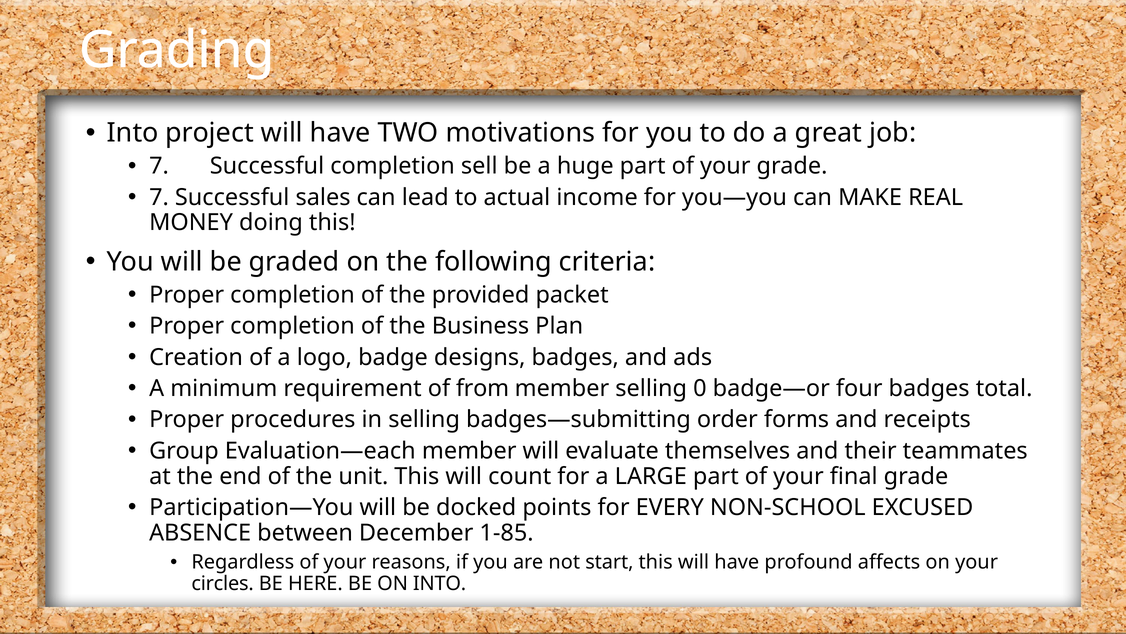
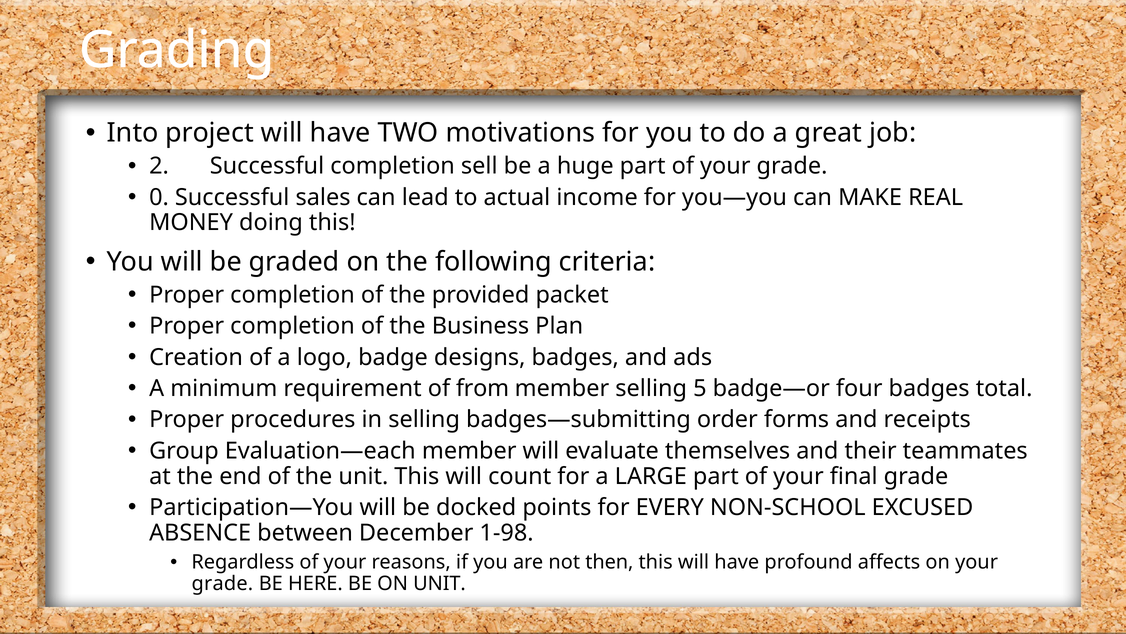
7: 7 -> 2 (159, 166)
7: 7 -> 0 (159, 197)
0: 0 -> 5 (700, 388)
1-85: 1-85 -> 1-98 (507, 532)
start: start -> then (609, 562)
circles: circles -> grade (222, 583)
ON INTO: INTO -> UNIT (440, 583)
